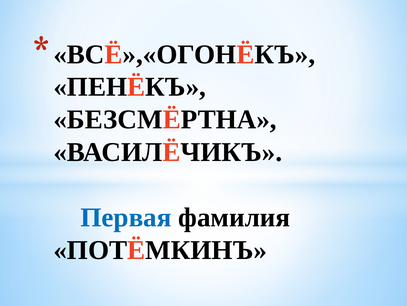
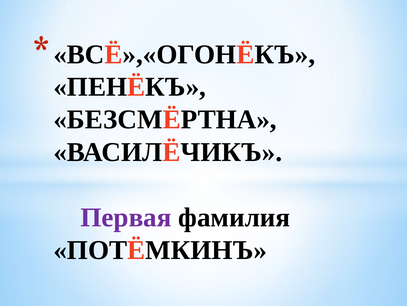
Первая colour: blue -> purple (126, 217)
